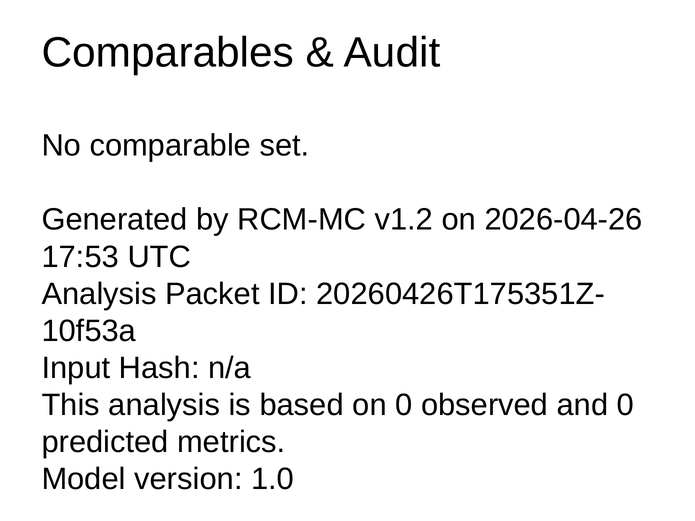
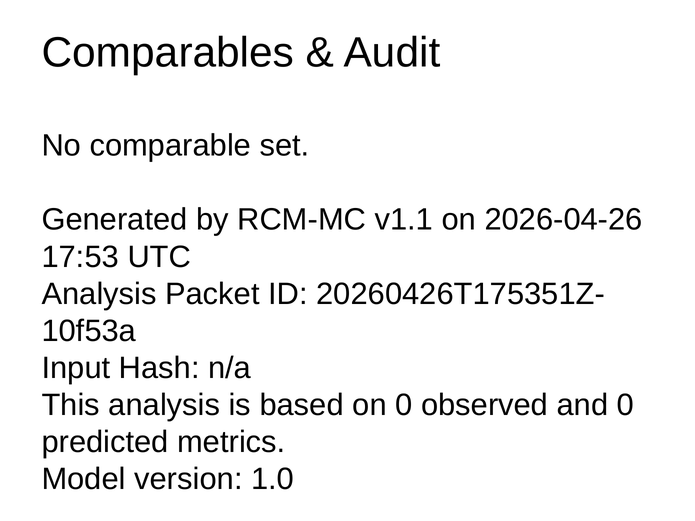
v1.2: v1.2 -> v1.1 (404, 220)
